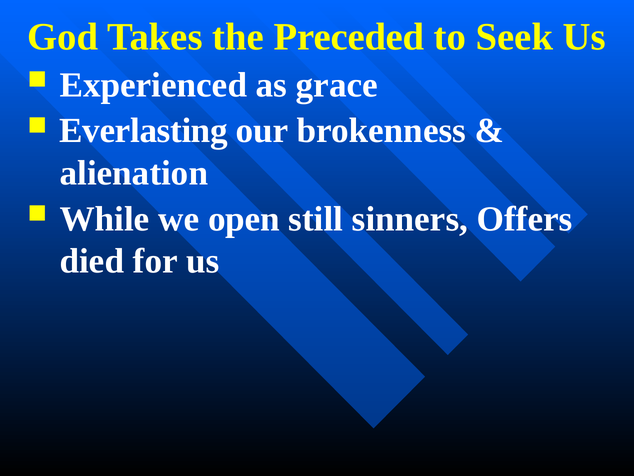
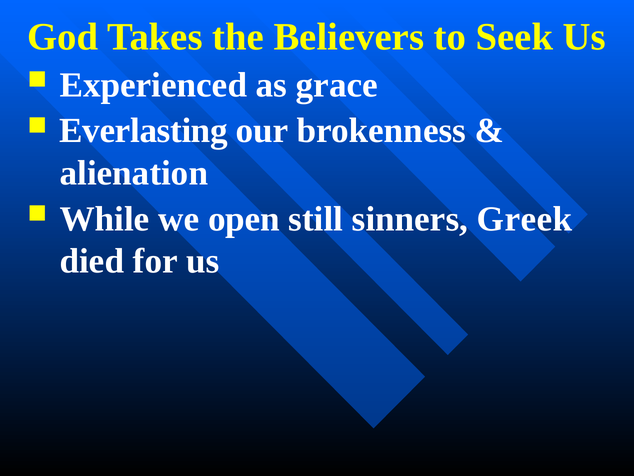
Preceded: Preceded -> Believers (349, 37)
Offers: Offers -> Greek (525, 219)
